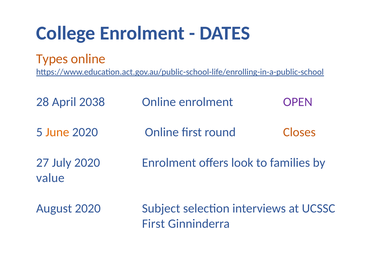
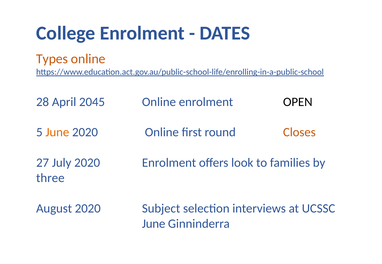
2038: 2038 -> 2045 (92, 102)
OPEN colour: purple -> black (298, 102)
value: value -> three (50, 178)
First: First -> June (154, 224)
